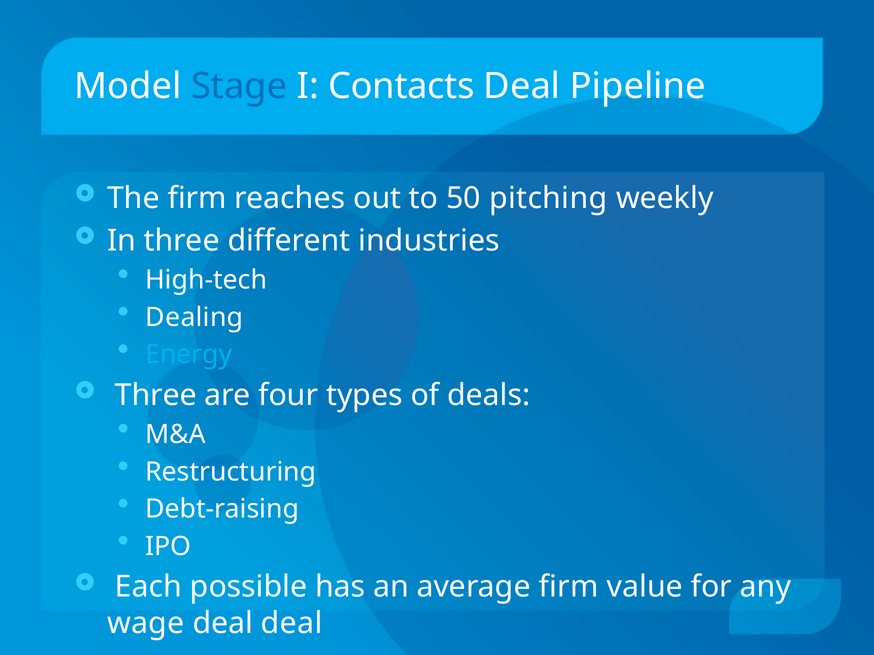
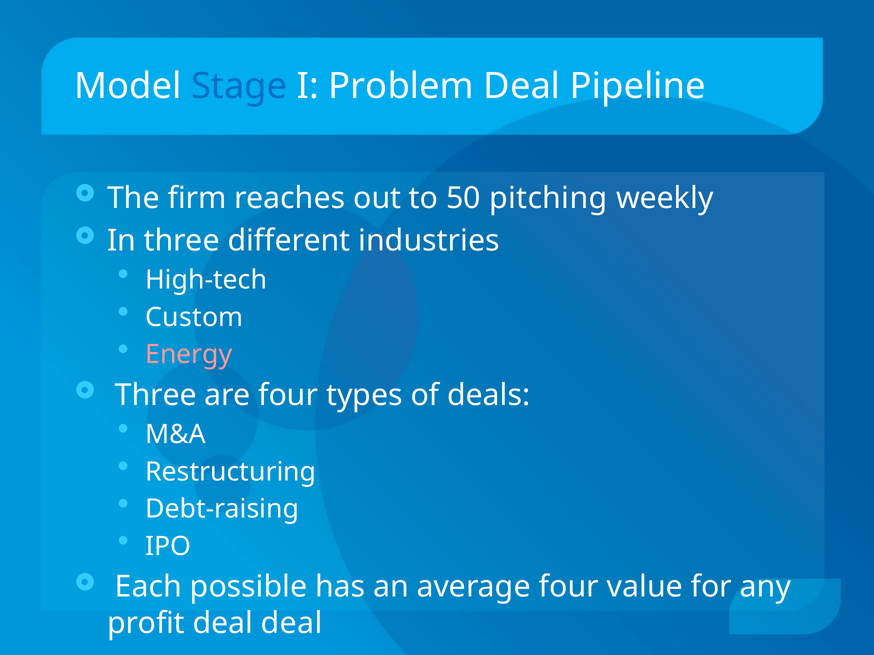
Contacts: Contacts -> Problem (401, 86)
Dealing: Dealing -> Custom (194, 318)
Energy colour: light blue -> pink (189, 355)
average firm: firm -> four (569, 587)
wage: wage -> profit (146, 624)
